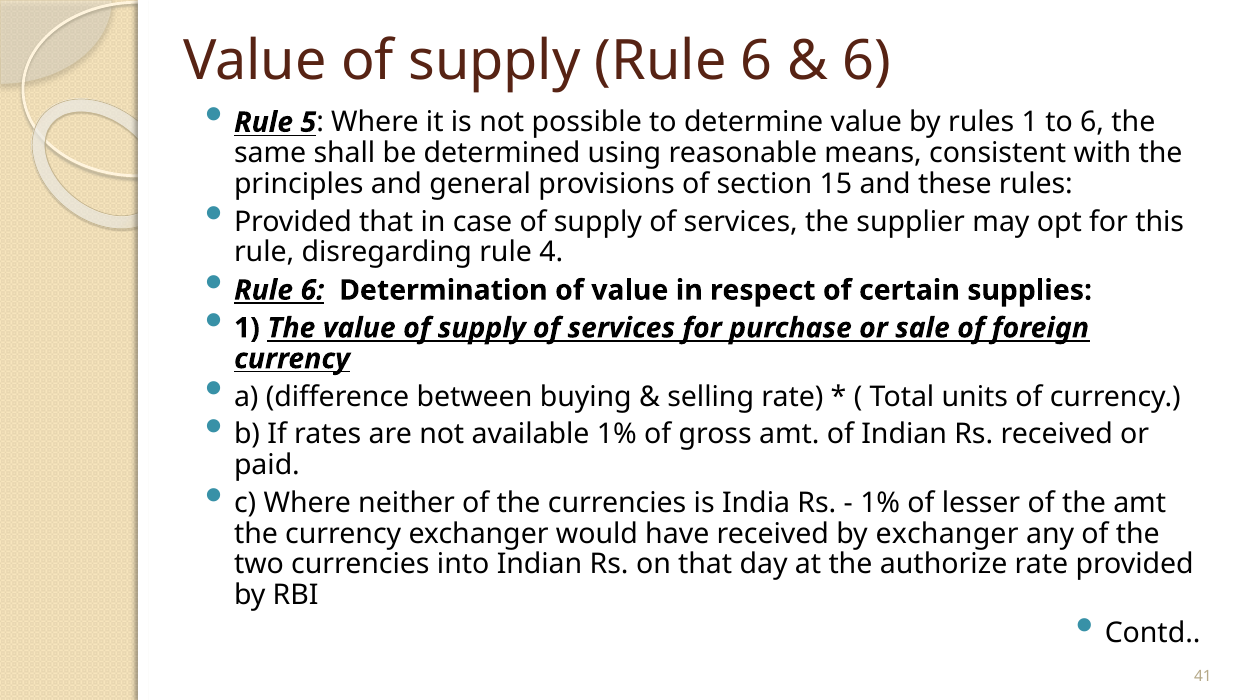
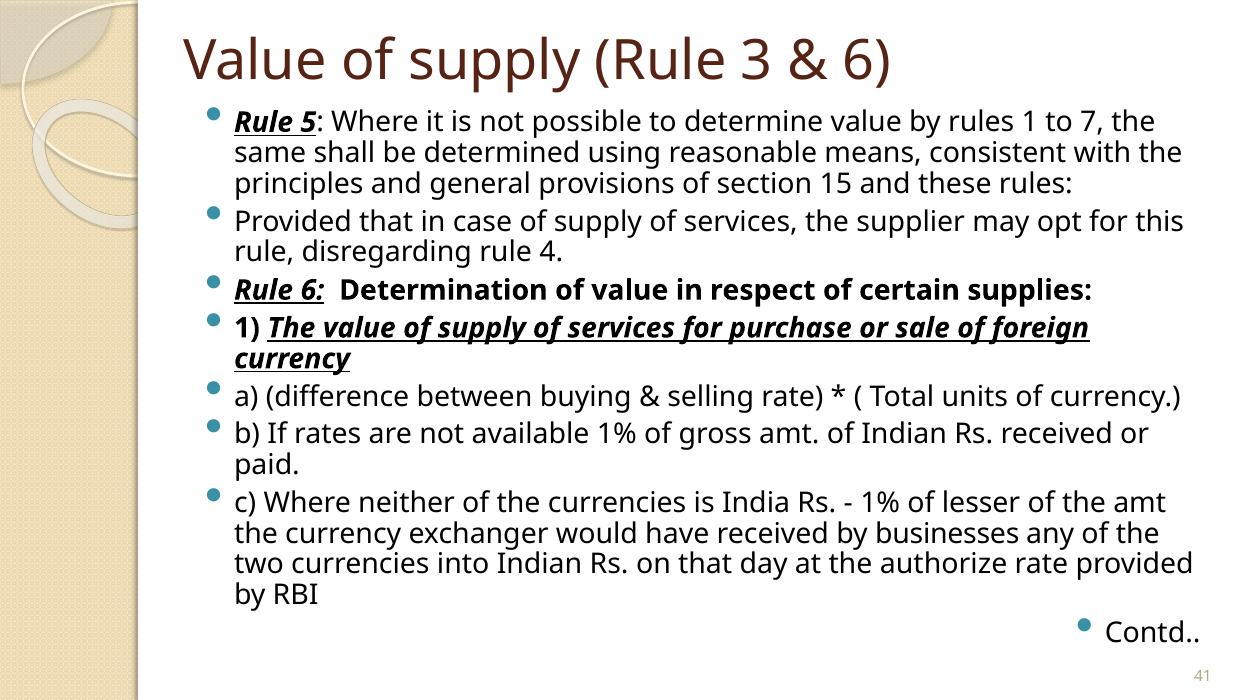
supply Rule 6: 6 -> 3 (757, 61)
to 6: 6 -> 7 (1092, 122)
by exchanger: exchanger -> businesses (947, 534)
